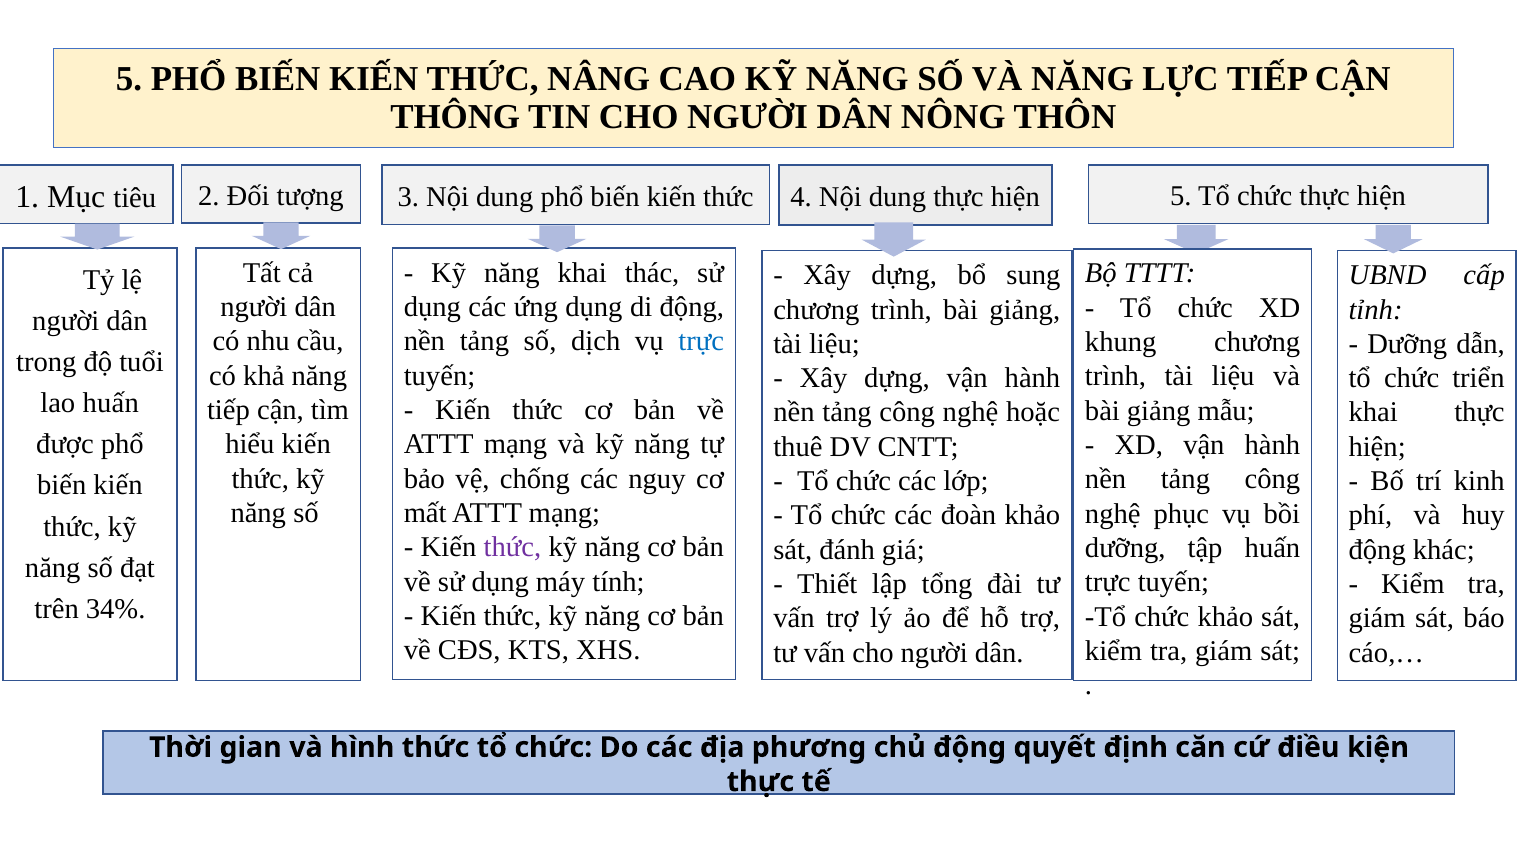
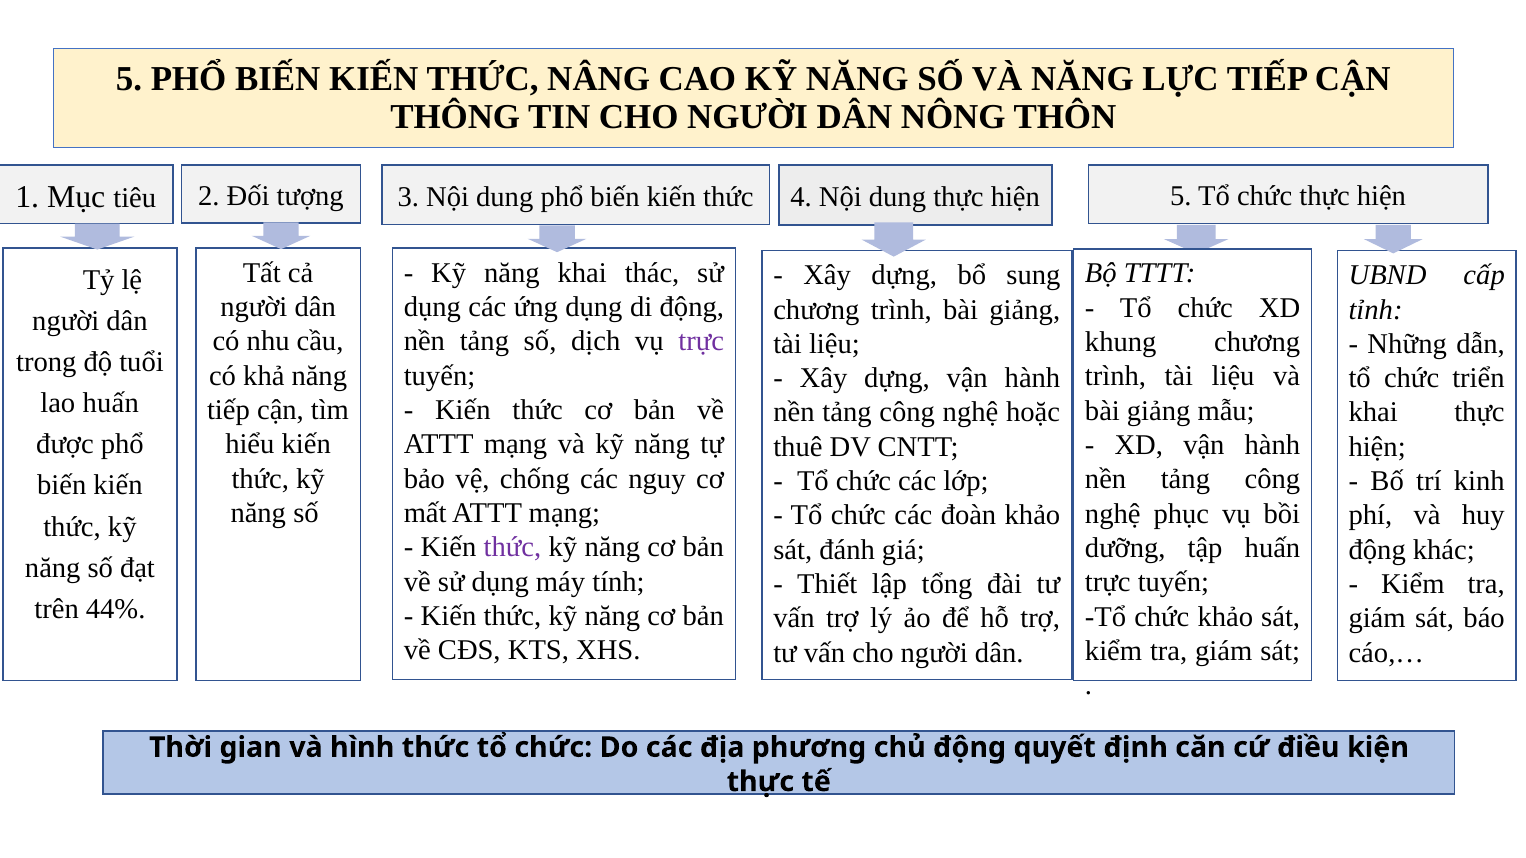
trực colour: blue -> purple (701, 342)
Dưỡng: Dưỡng -> Những (1407, 344)
34%: 34% -> 44% (116, 609)
